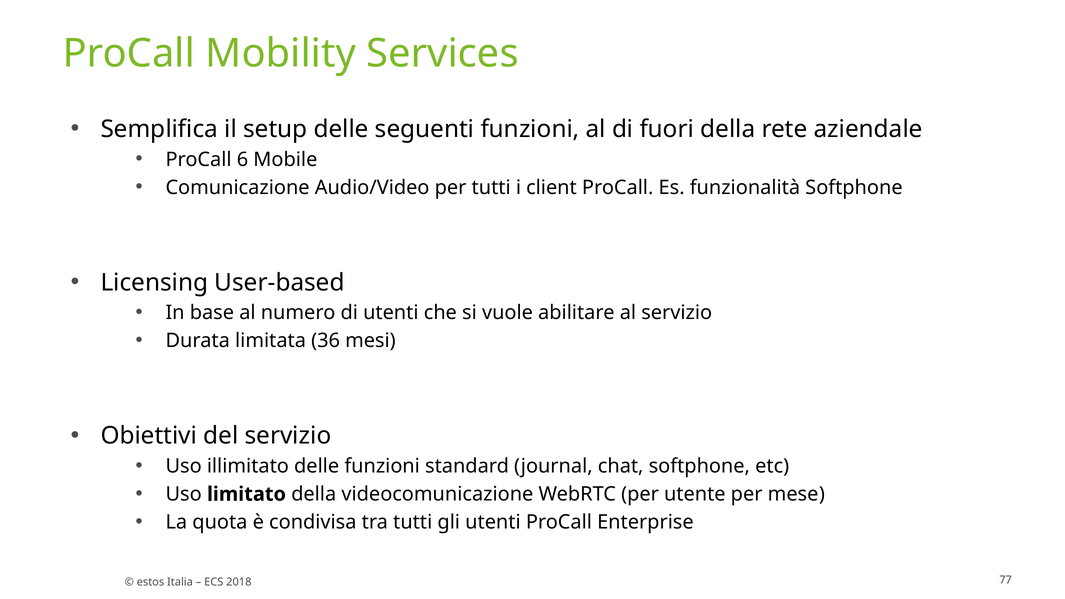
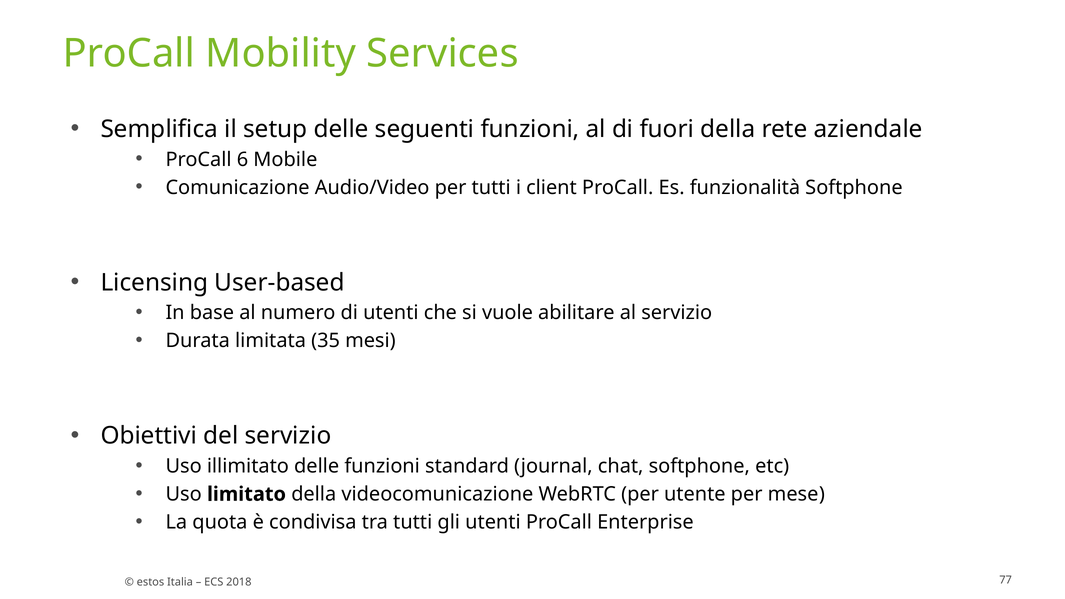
36: 36 -> 35 (326, 341)
